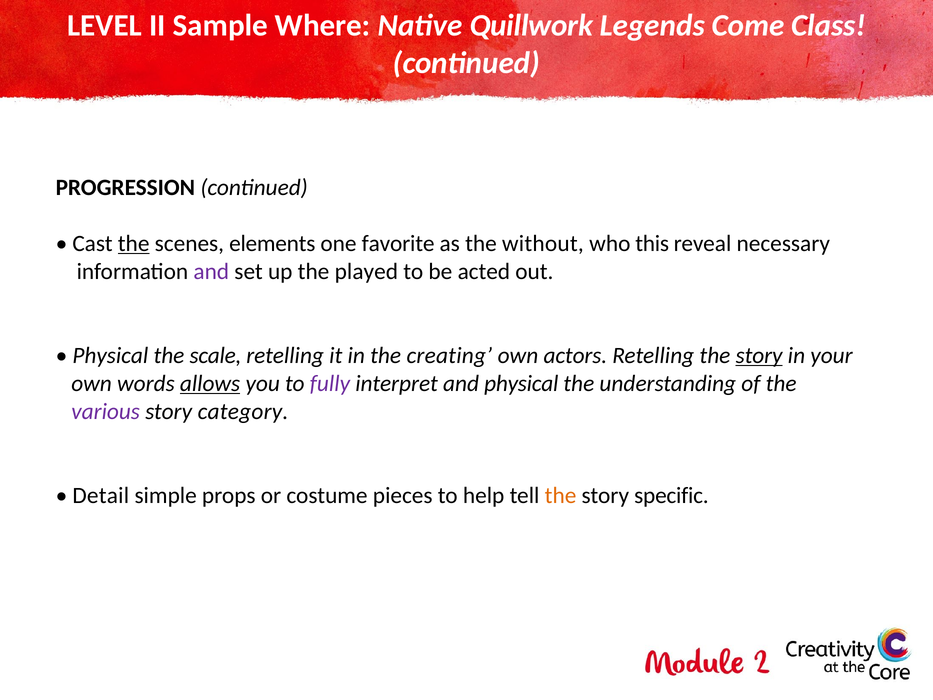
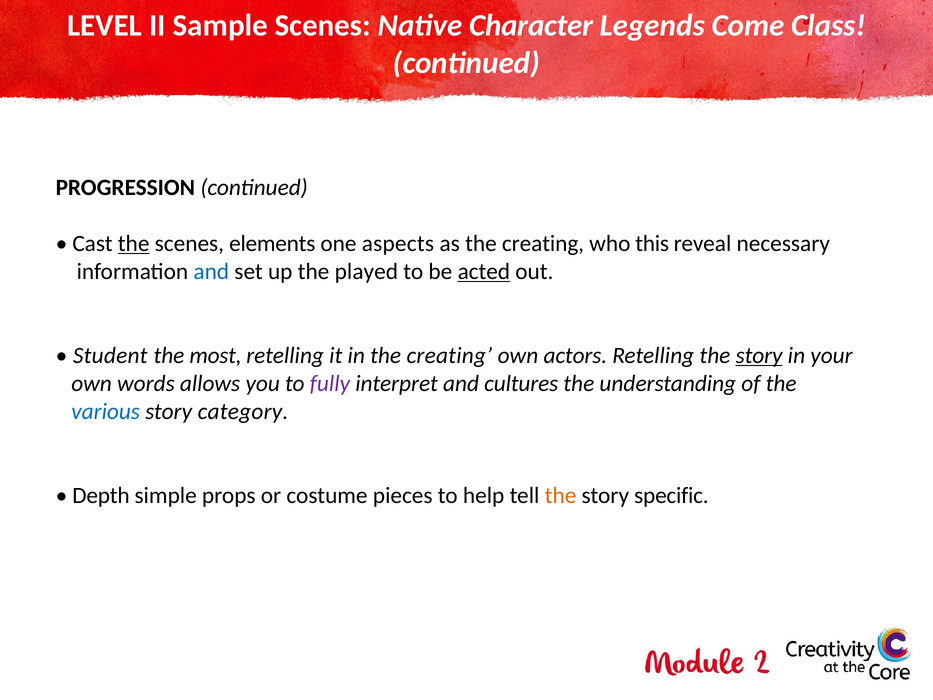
Sample Where: Where -> Scenes (323, 26)
Quillwork: Quillwork -> Character (531, 26)
favorite: favorite -> aspects (398, 243)
as the without: without -> creating (543, 243)
and colour: purple -> blue (211, 271)
acted underline: none -> present (484, 271)
Physical: Physical -> Student (110, 355)
scale: scale -> most (215, 355)
allows underline: present -> none (210, 383)
and physical: physical -> cultures (521, 383)
various colour: purple -> blue (106, 411)
Detail: Detail -> Depth (101, 495)
